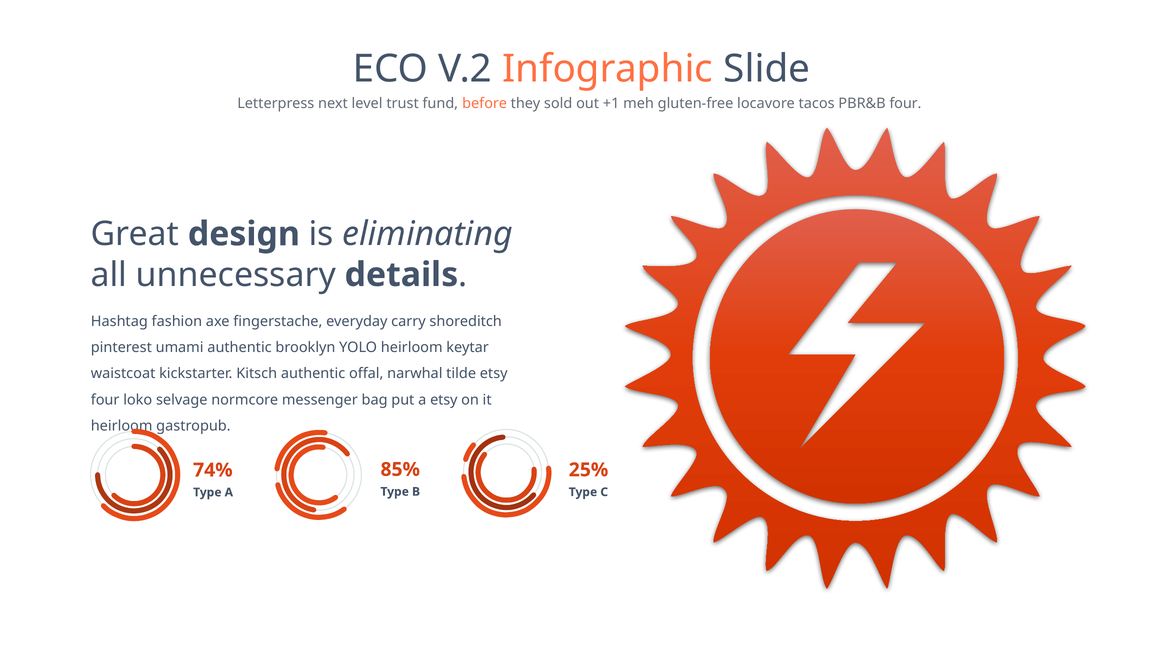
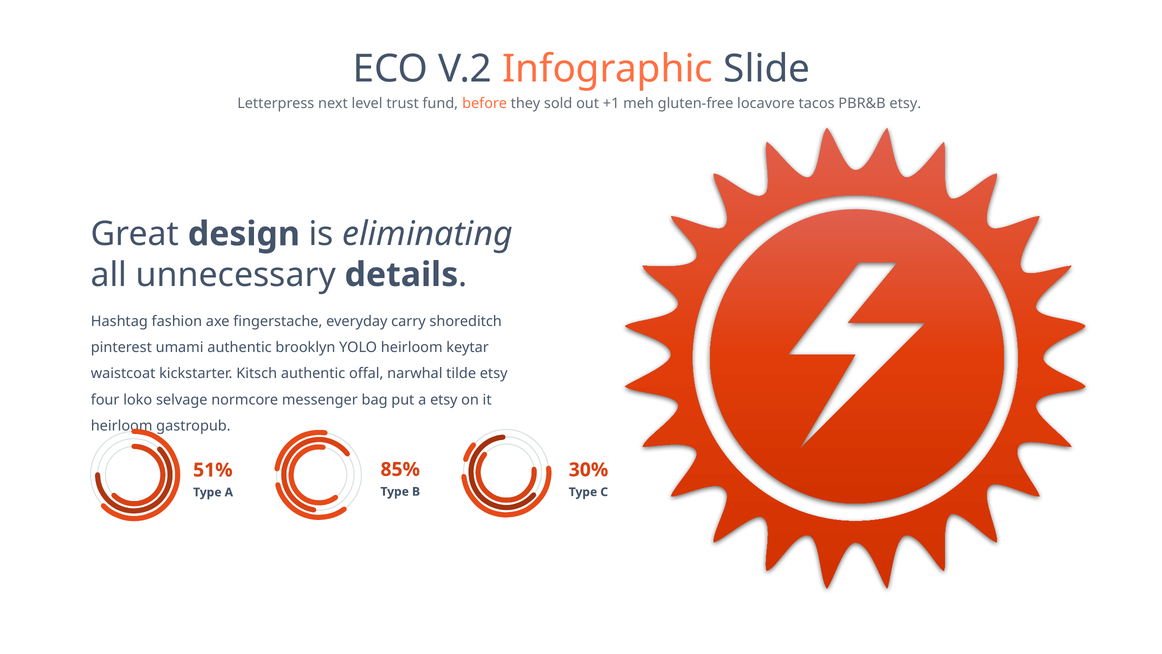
PBR&B four: four -> etsy (905, 103)
25%: 25% -> 30% (589, 470)
74%: 74% -> 51% (213, 470)
